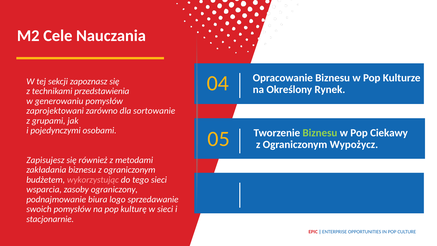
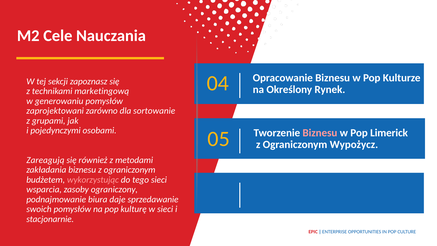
przedstawienia: przedstawienia -> marketingową (102, 91)
Biznesu colour: light green -> pink (320, 133)
Ciekawy: Ciekawy -> Limerick (389, 133)
Zapisujesz: Zapisujesz -> Zareagują (45, 160)
logo: logo -> daje (117, 199)
